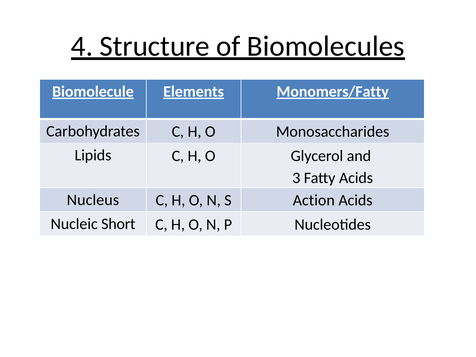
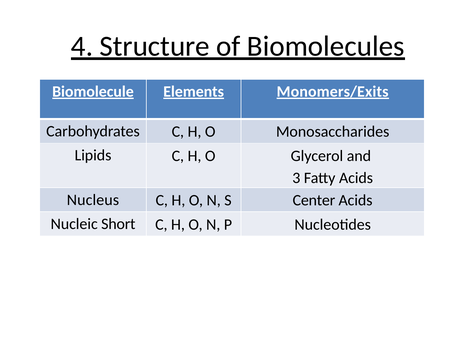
Monomers/Fatty: Monomers/Fatty -> Monomers/Exits (333, 92)
Action: Action -> Center (314, 200)
